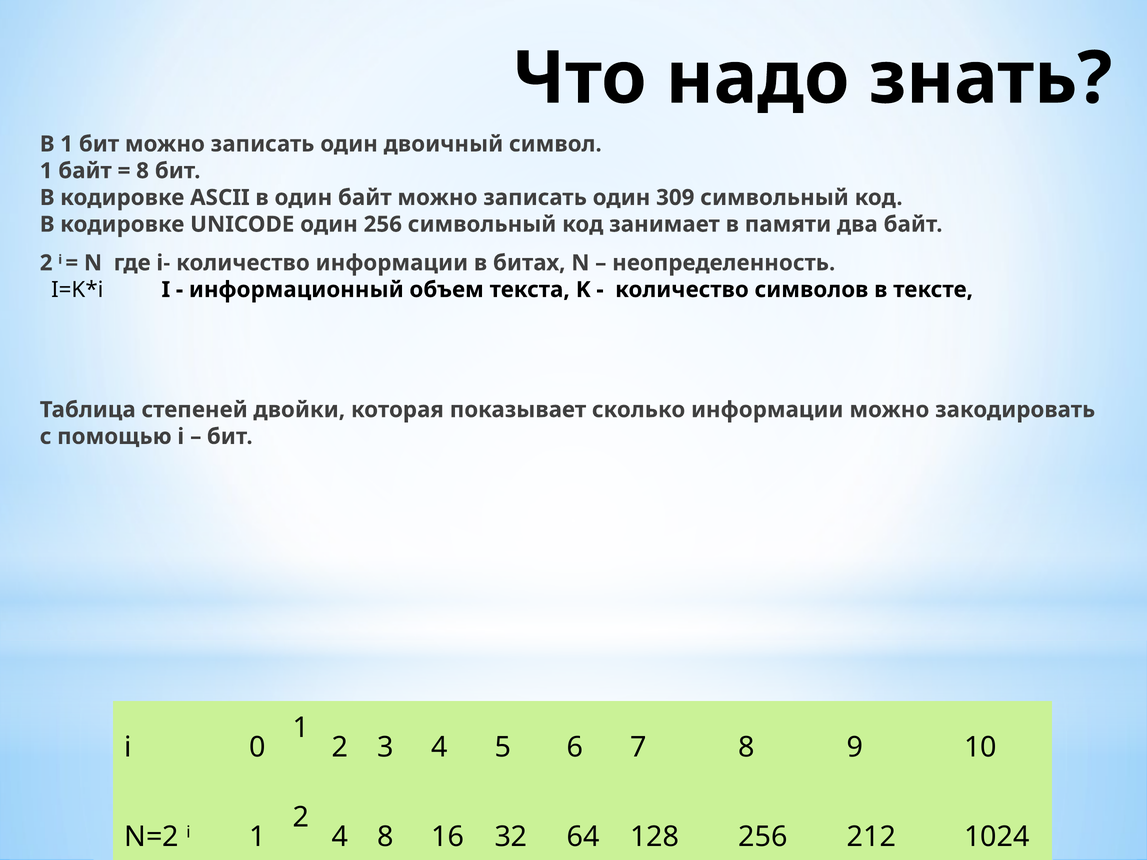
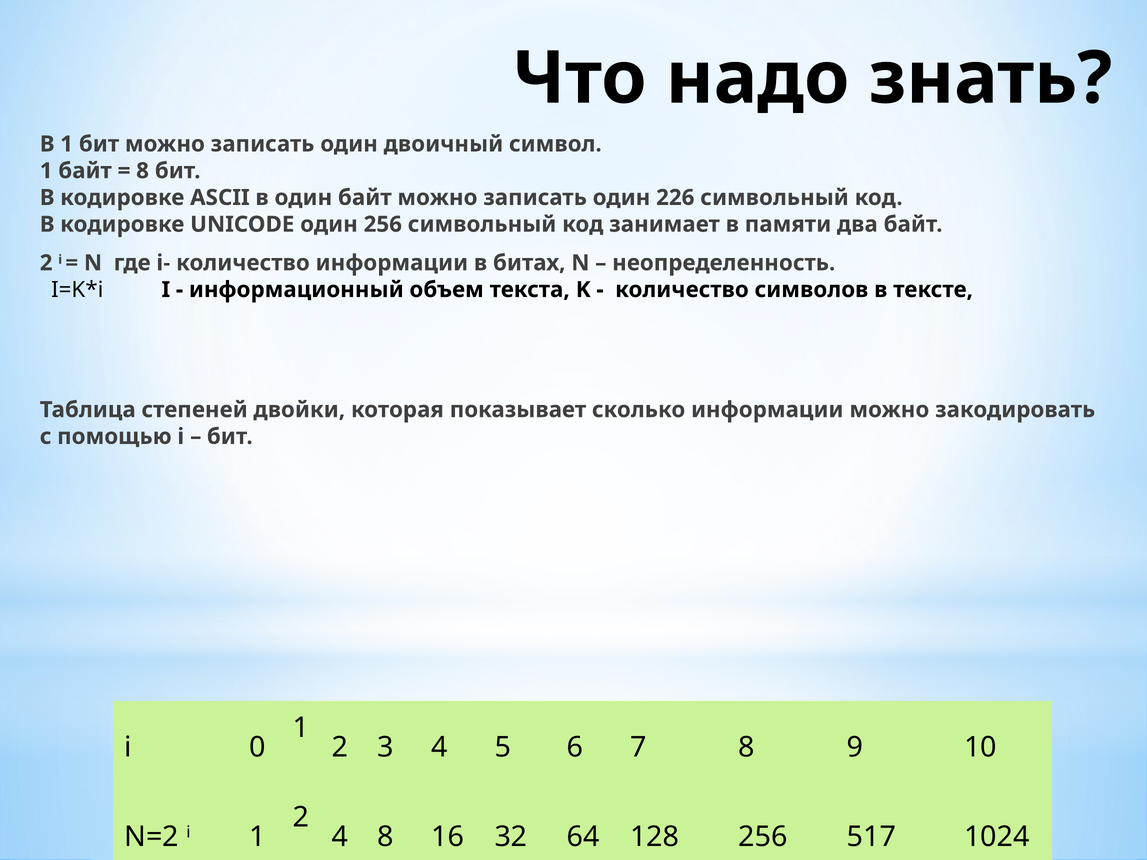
309: 309 -> 226 (675, 198)
212: 212 -> 517 (871, 837)
